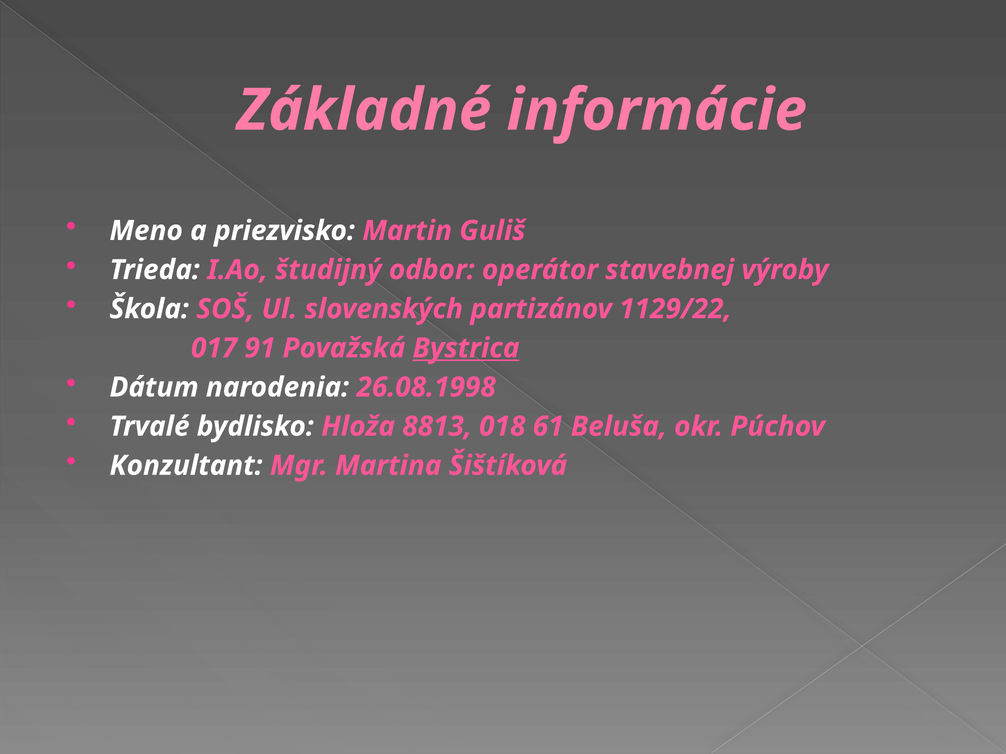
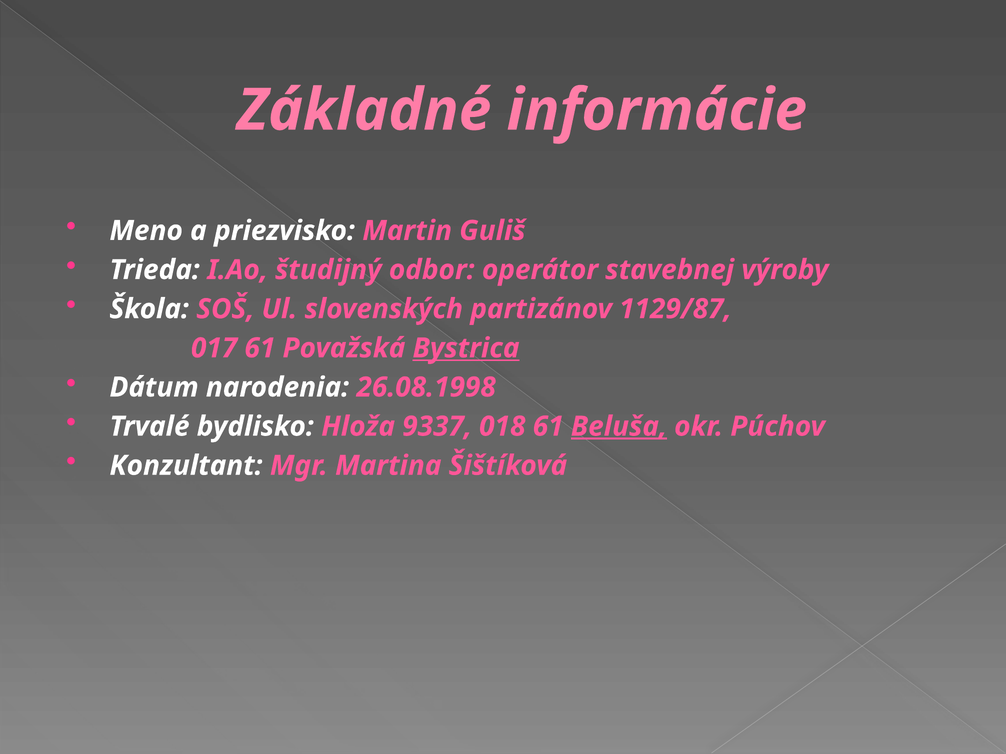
1129/22: 1129/22 -> 1129/87 (675, 309)
017 91: 91 -> 61 (260, 348)
8813: 8813 -> 9337 (437, 427)
Beluša underline: none -> present (619, 427)
